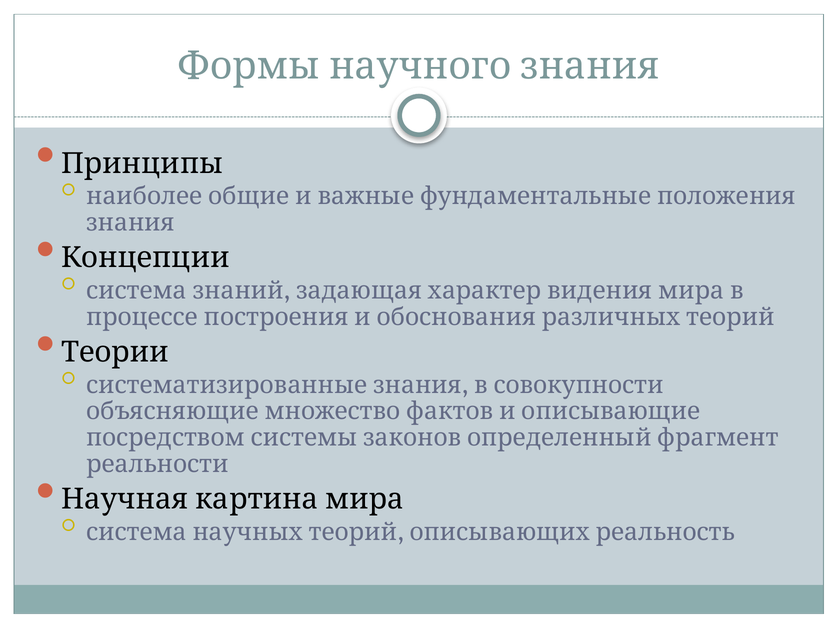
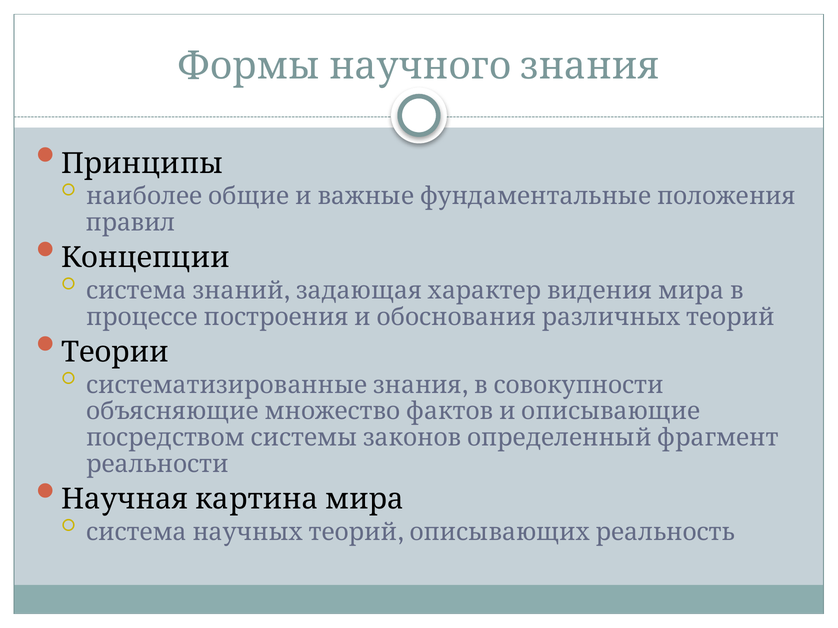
знания: знания -> правил (131, 223)
